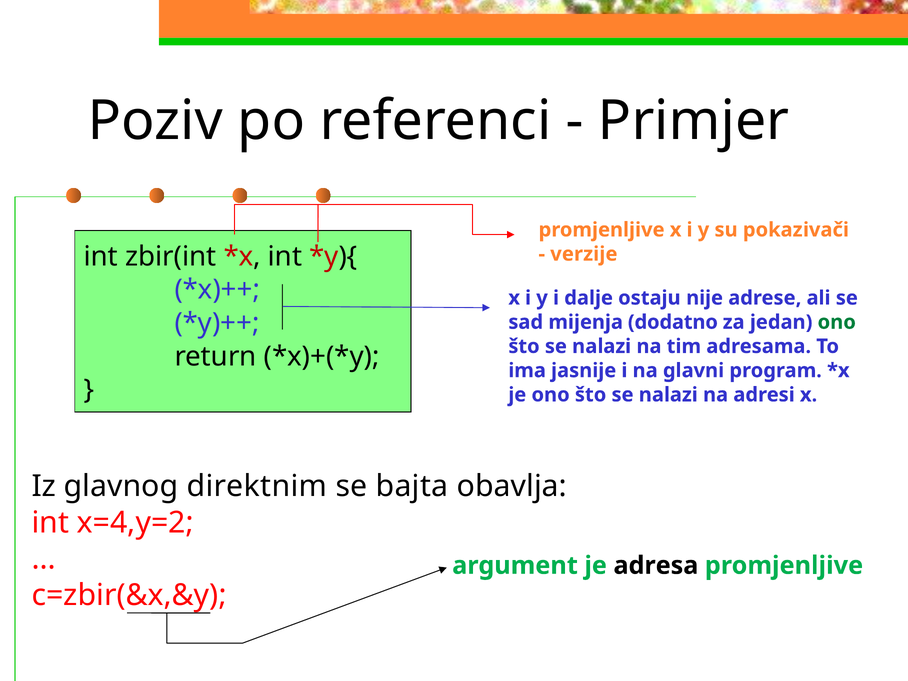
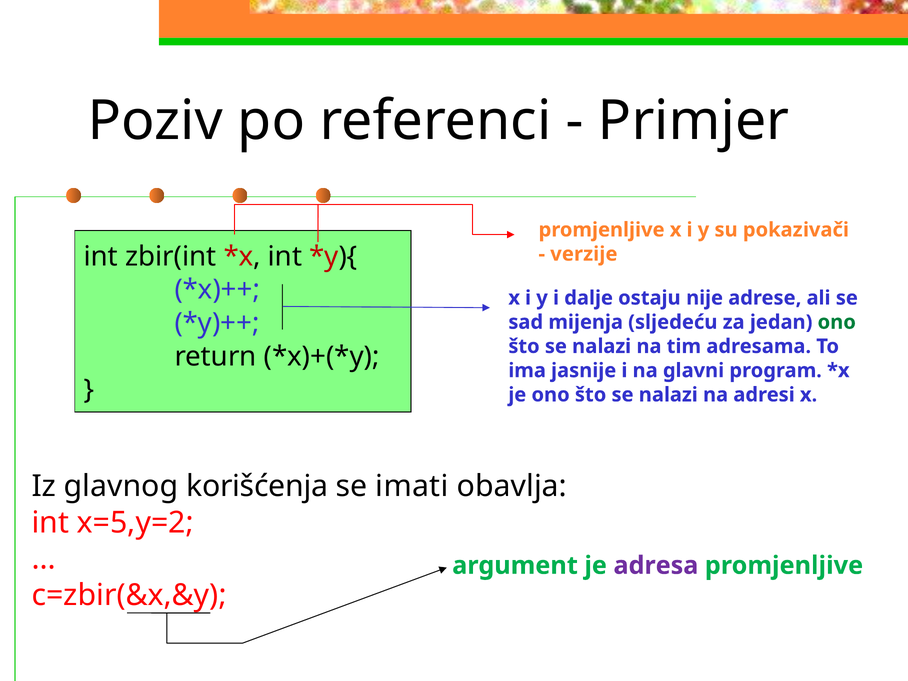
dodatno: dodatno -> sljedeću (673, 322)
direktnim: direktnim -> korišćenja (257, 486)
bajta: bajta -> imati (412, 486)
x=4,y=2: x=4,y=2 -> x=5,y=2 (135, 523)
adresa colour: black -> purple (656, 566)
